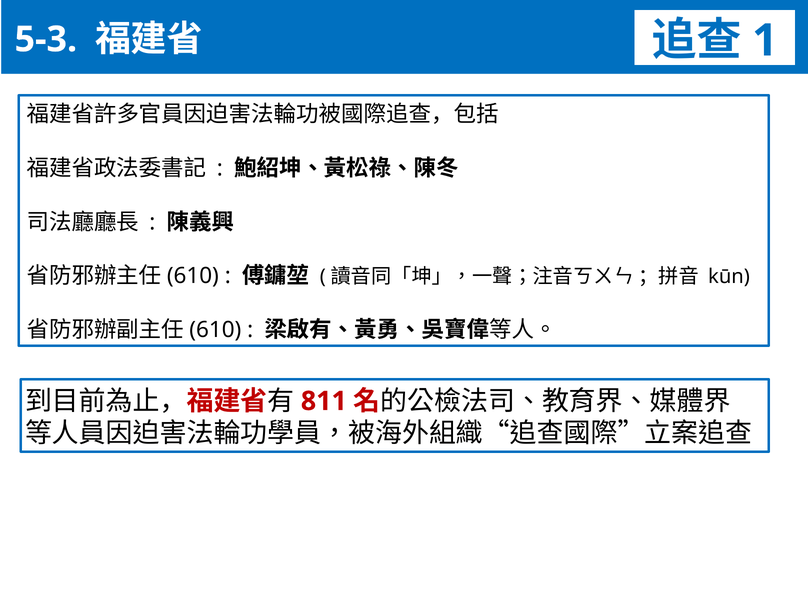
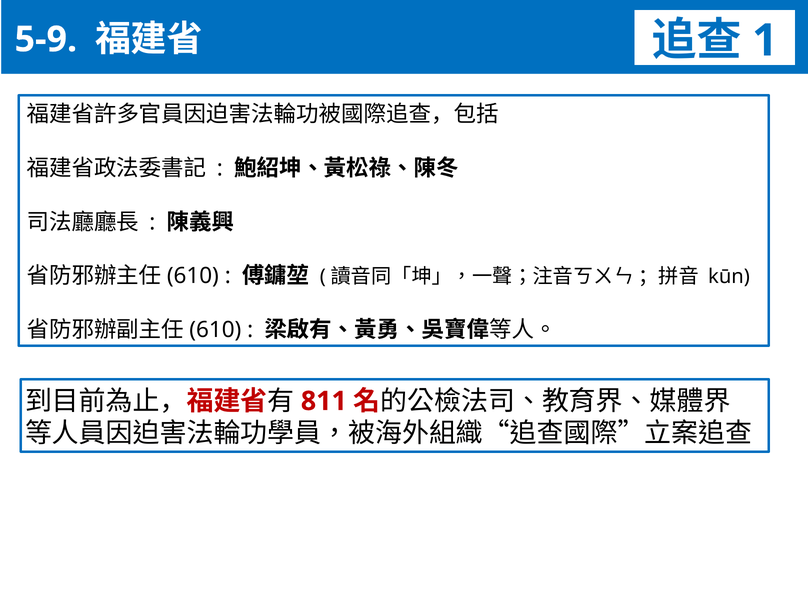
5-3: 5-3 -> 5-9 (46, 39)
